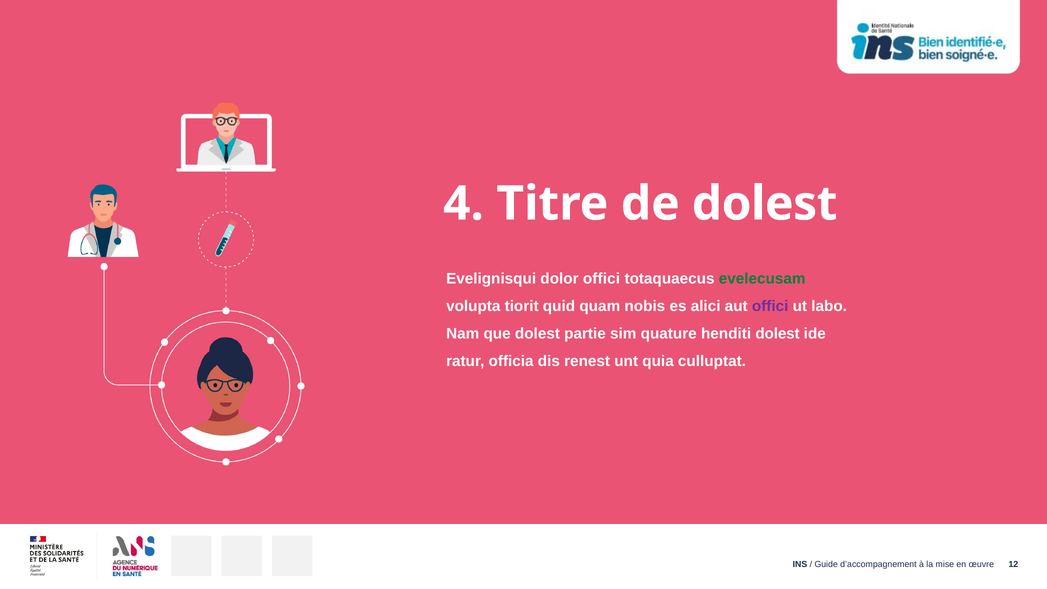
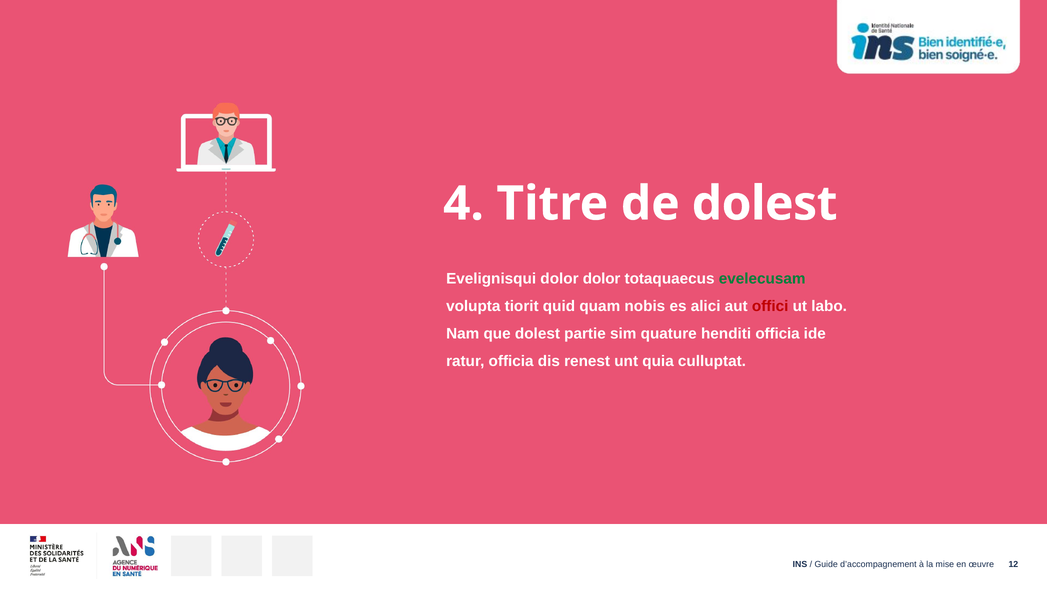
dolor offici: offici -> dolor (602, 279)
offici colour: purple -> red (770, 306)
henditi dolest: dolest -> officia (778, 334)
